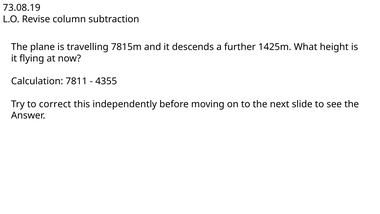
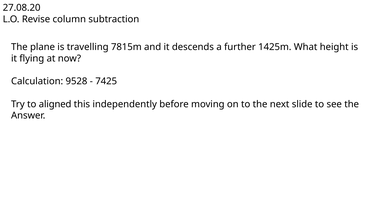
73.08.19: 73.08.19 -> 27.08.20 (22, 8)
7811: 7811 -> 9528 (76, 81)
4355: 4355 -> 7425 (106, 81)
correct: correct -> aligned (55, 104)
